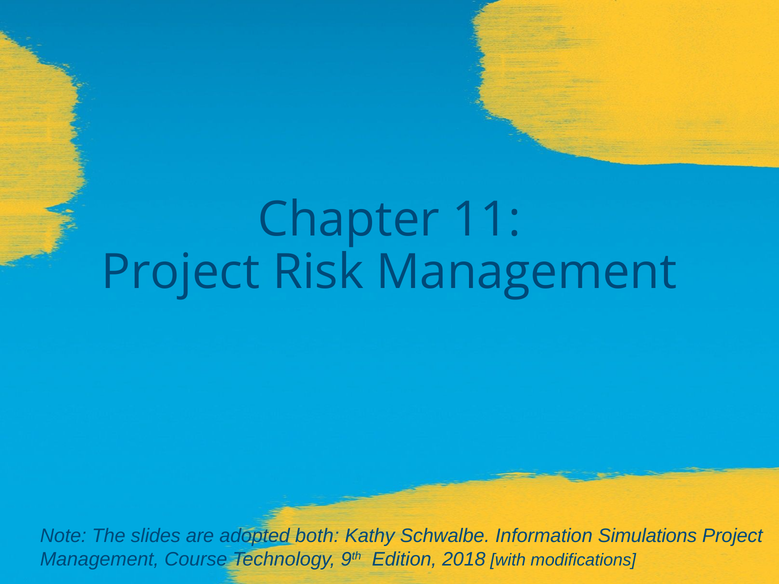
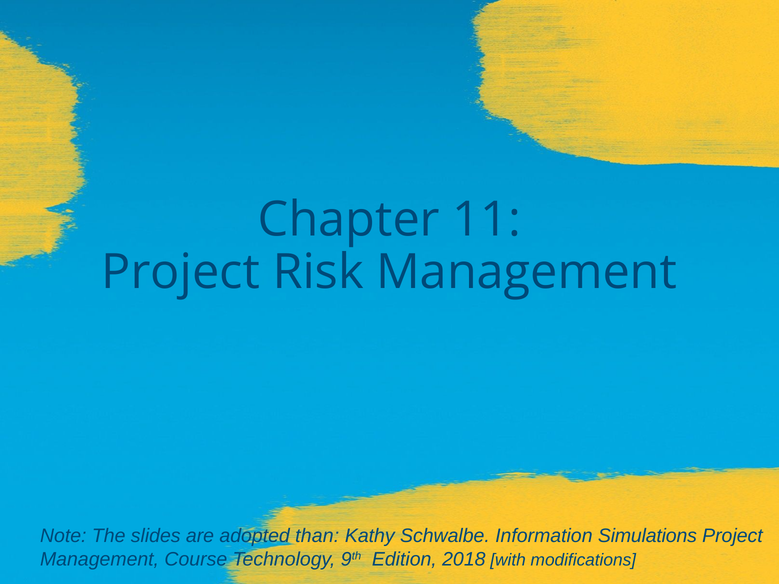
both: both -> than (317, 536)
